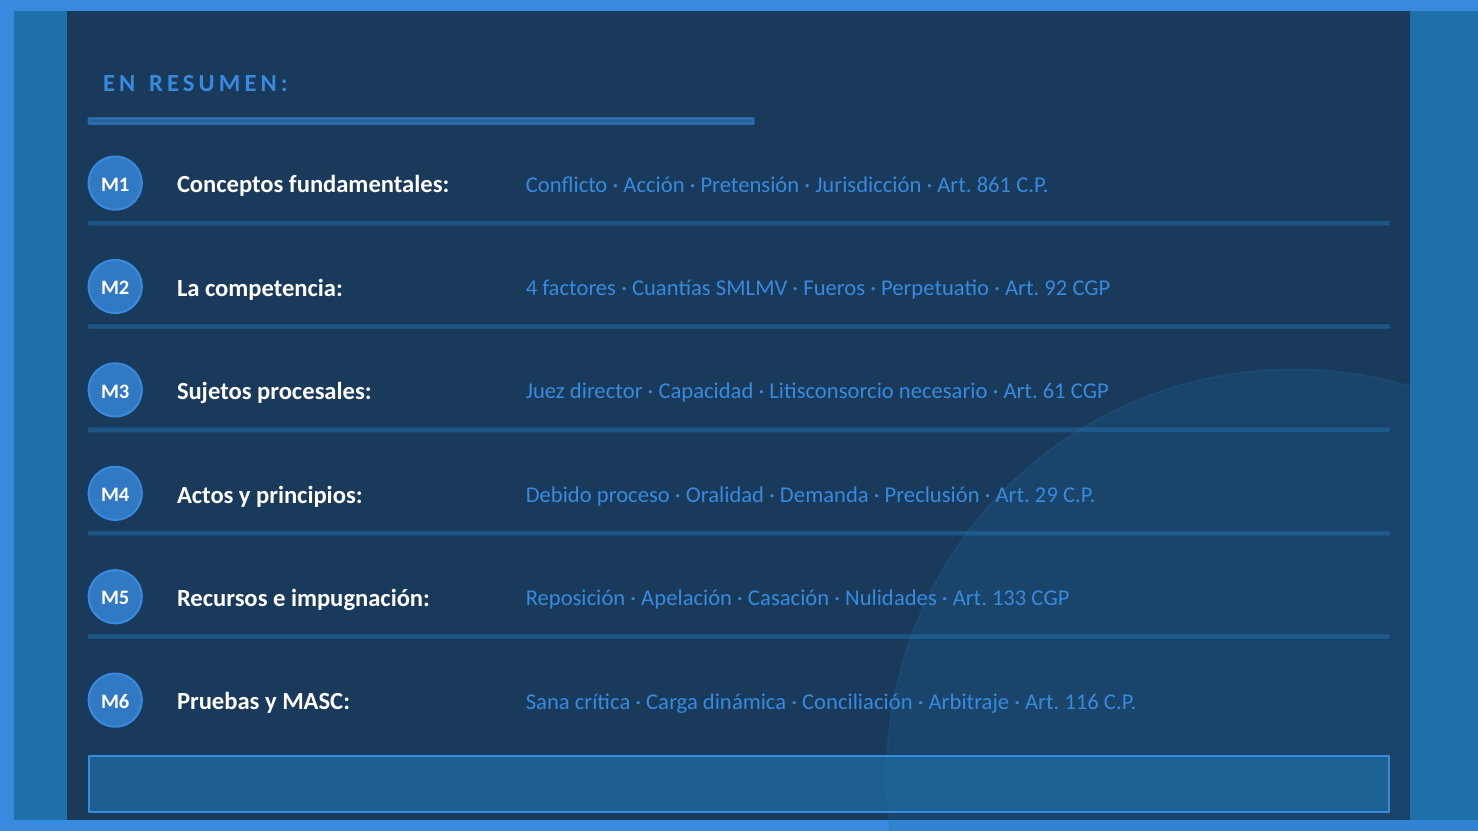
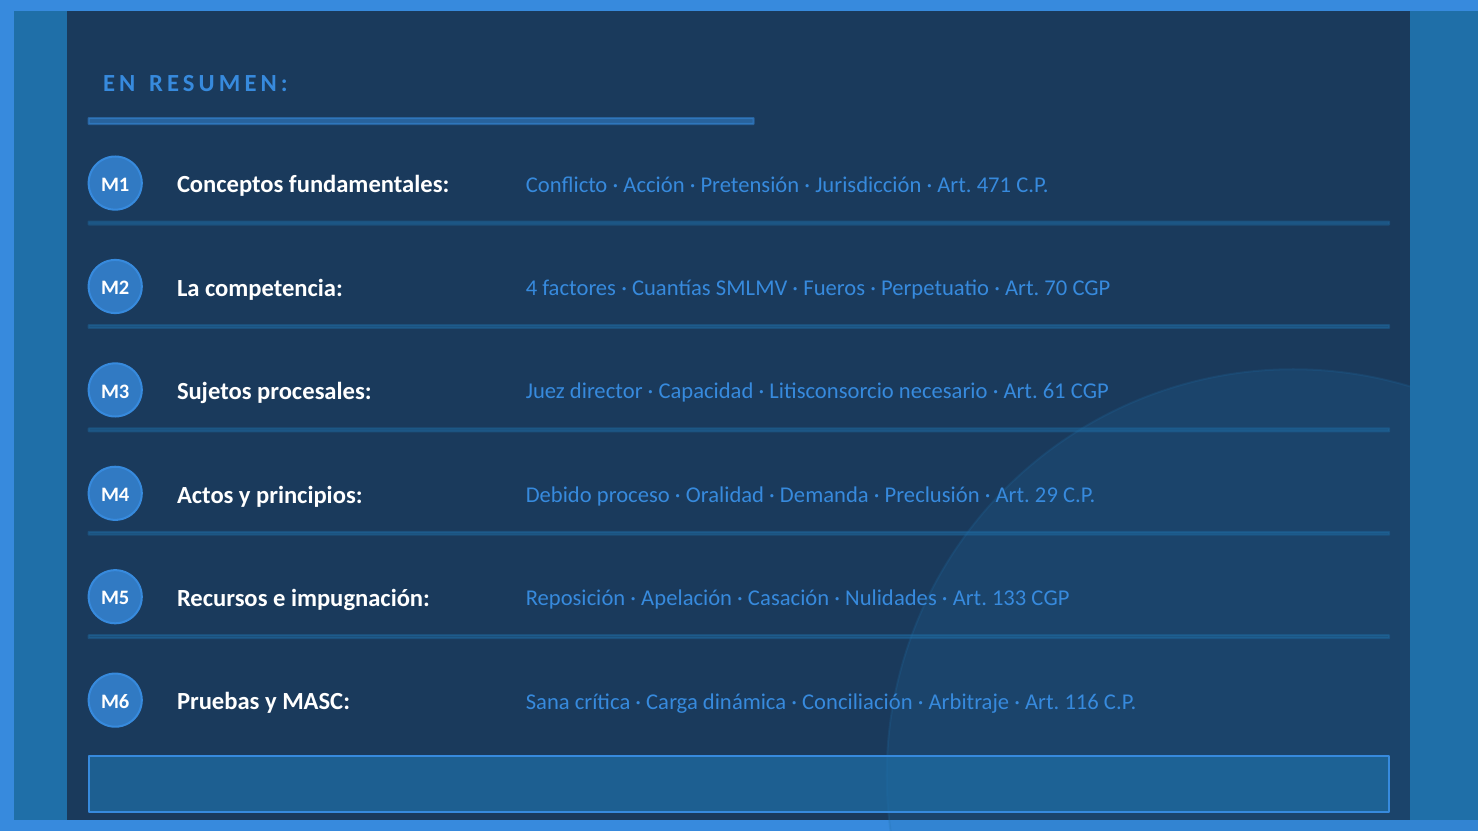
861: 861 -> 471 (994, 185)
92: 92 -> 70 (1056, 288)
